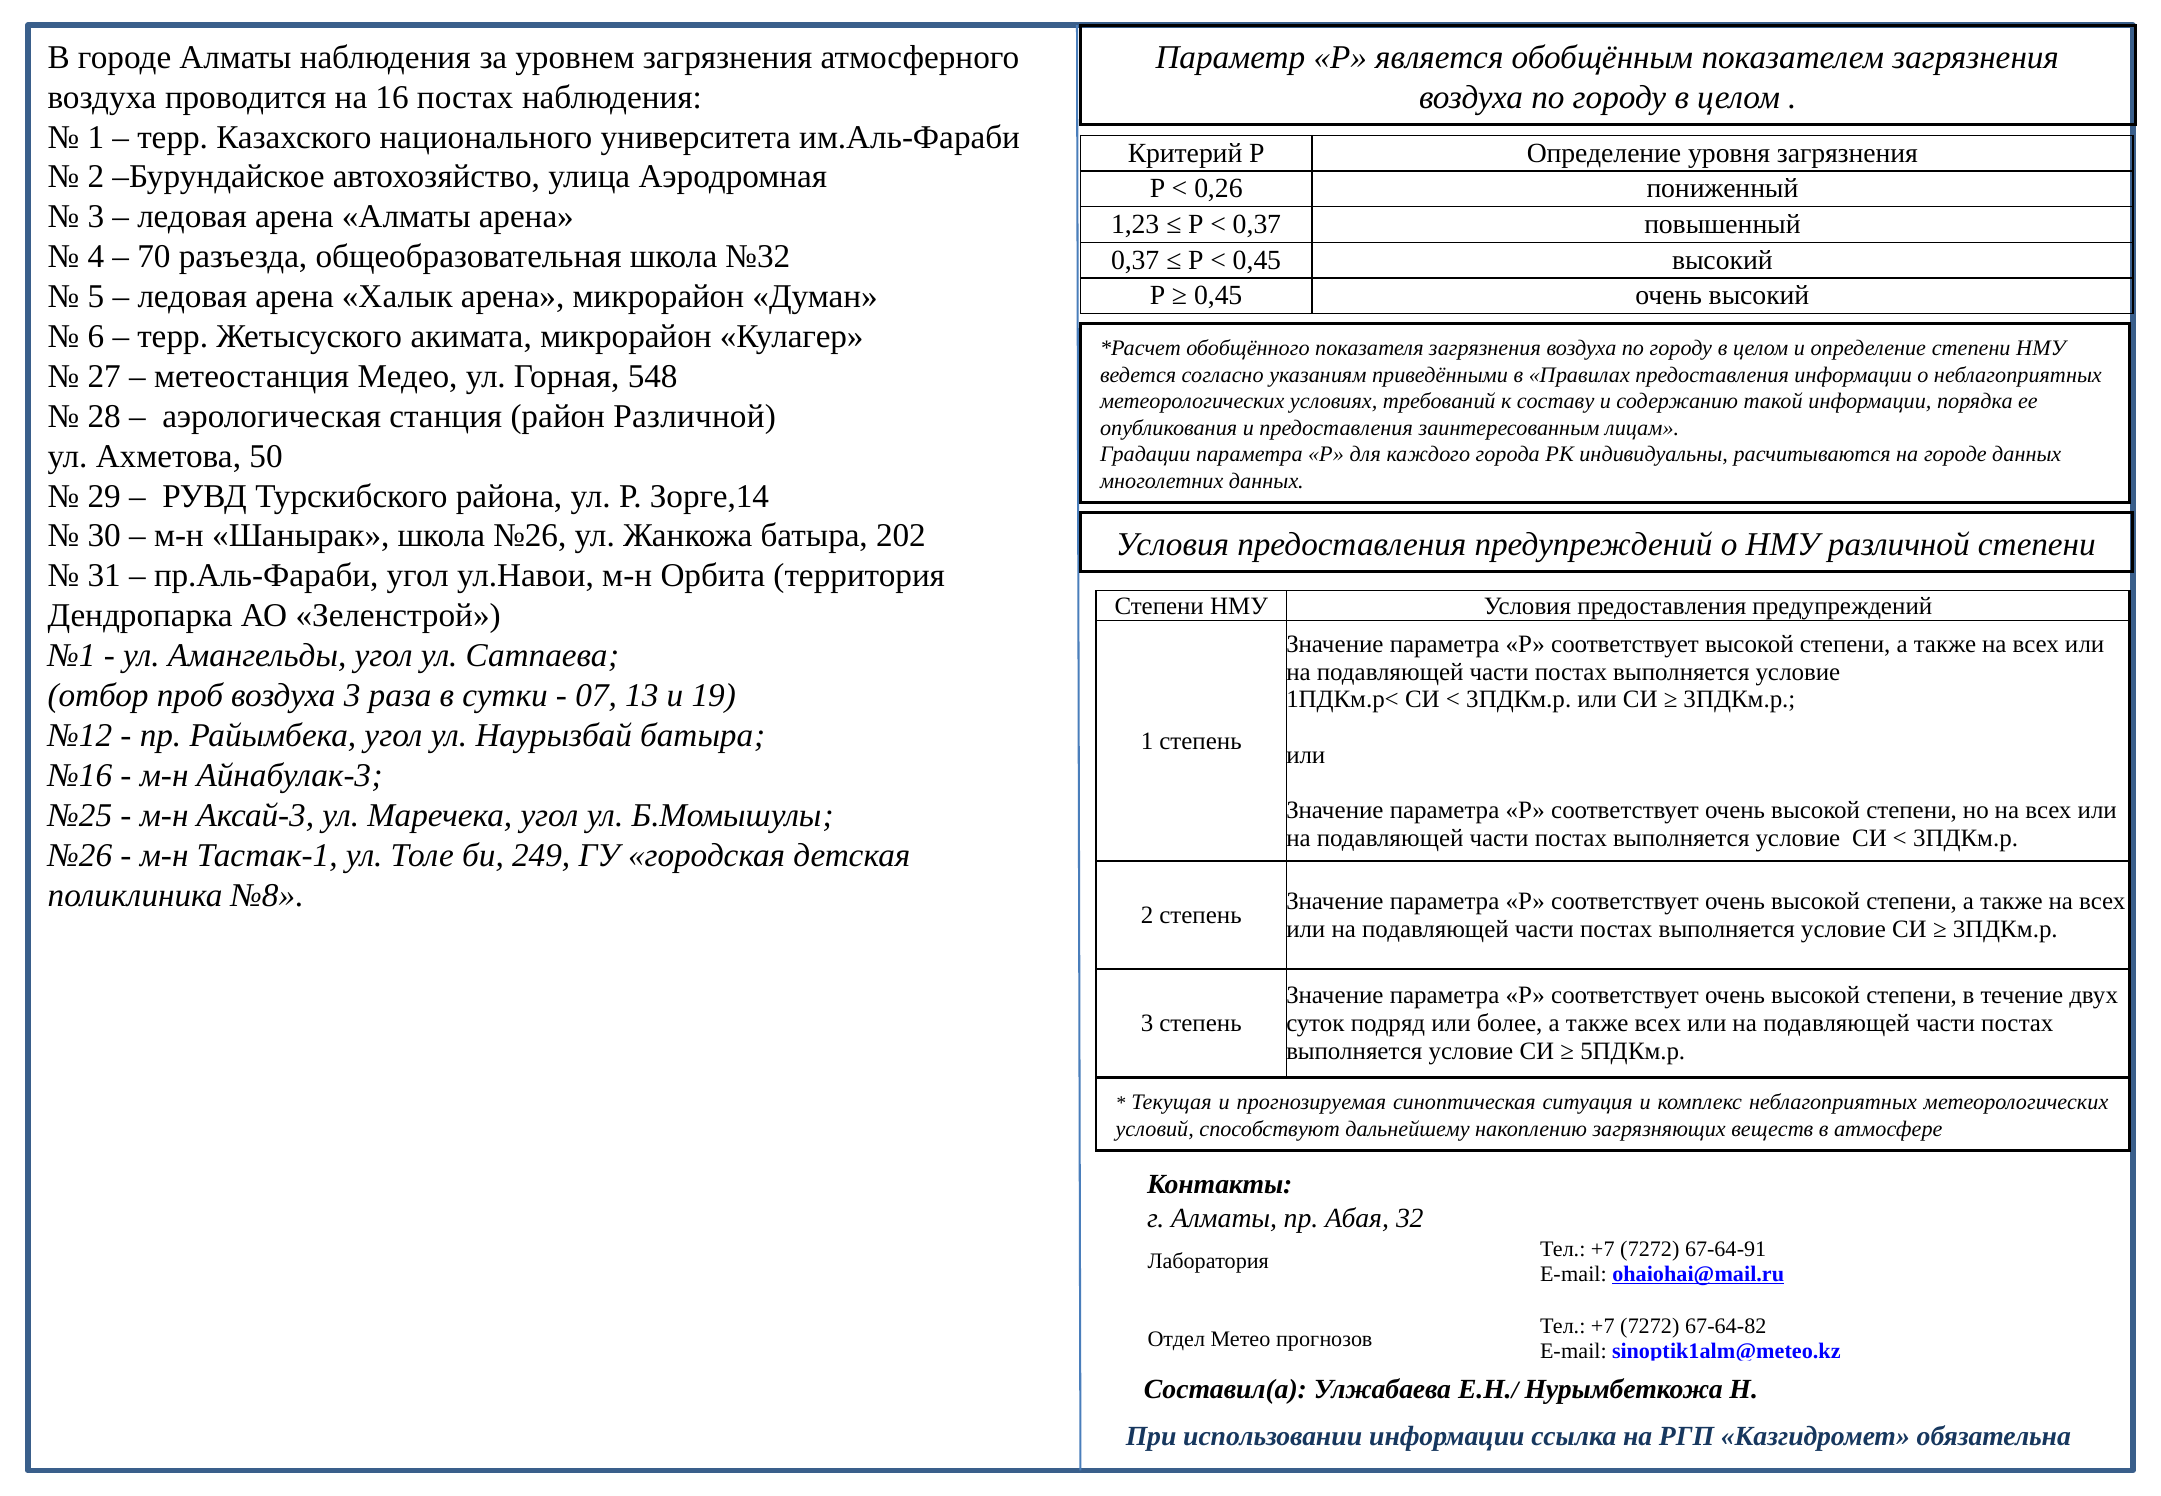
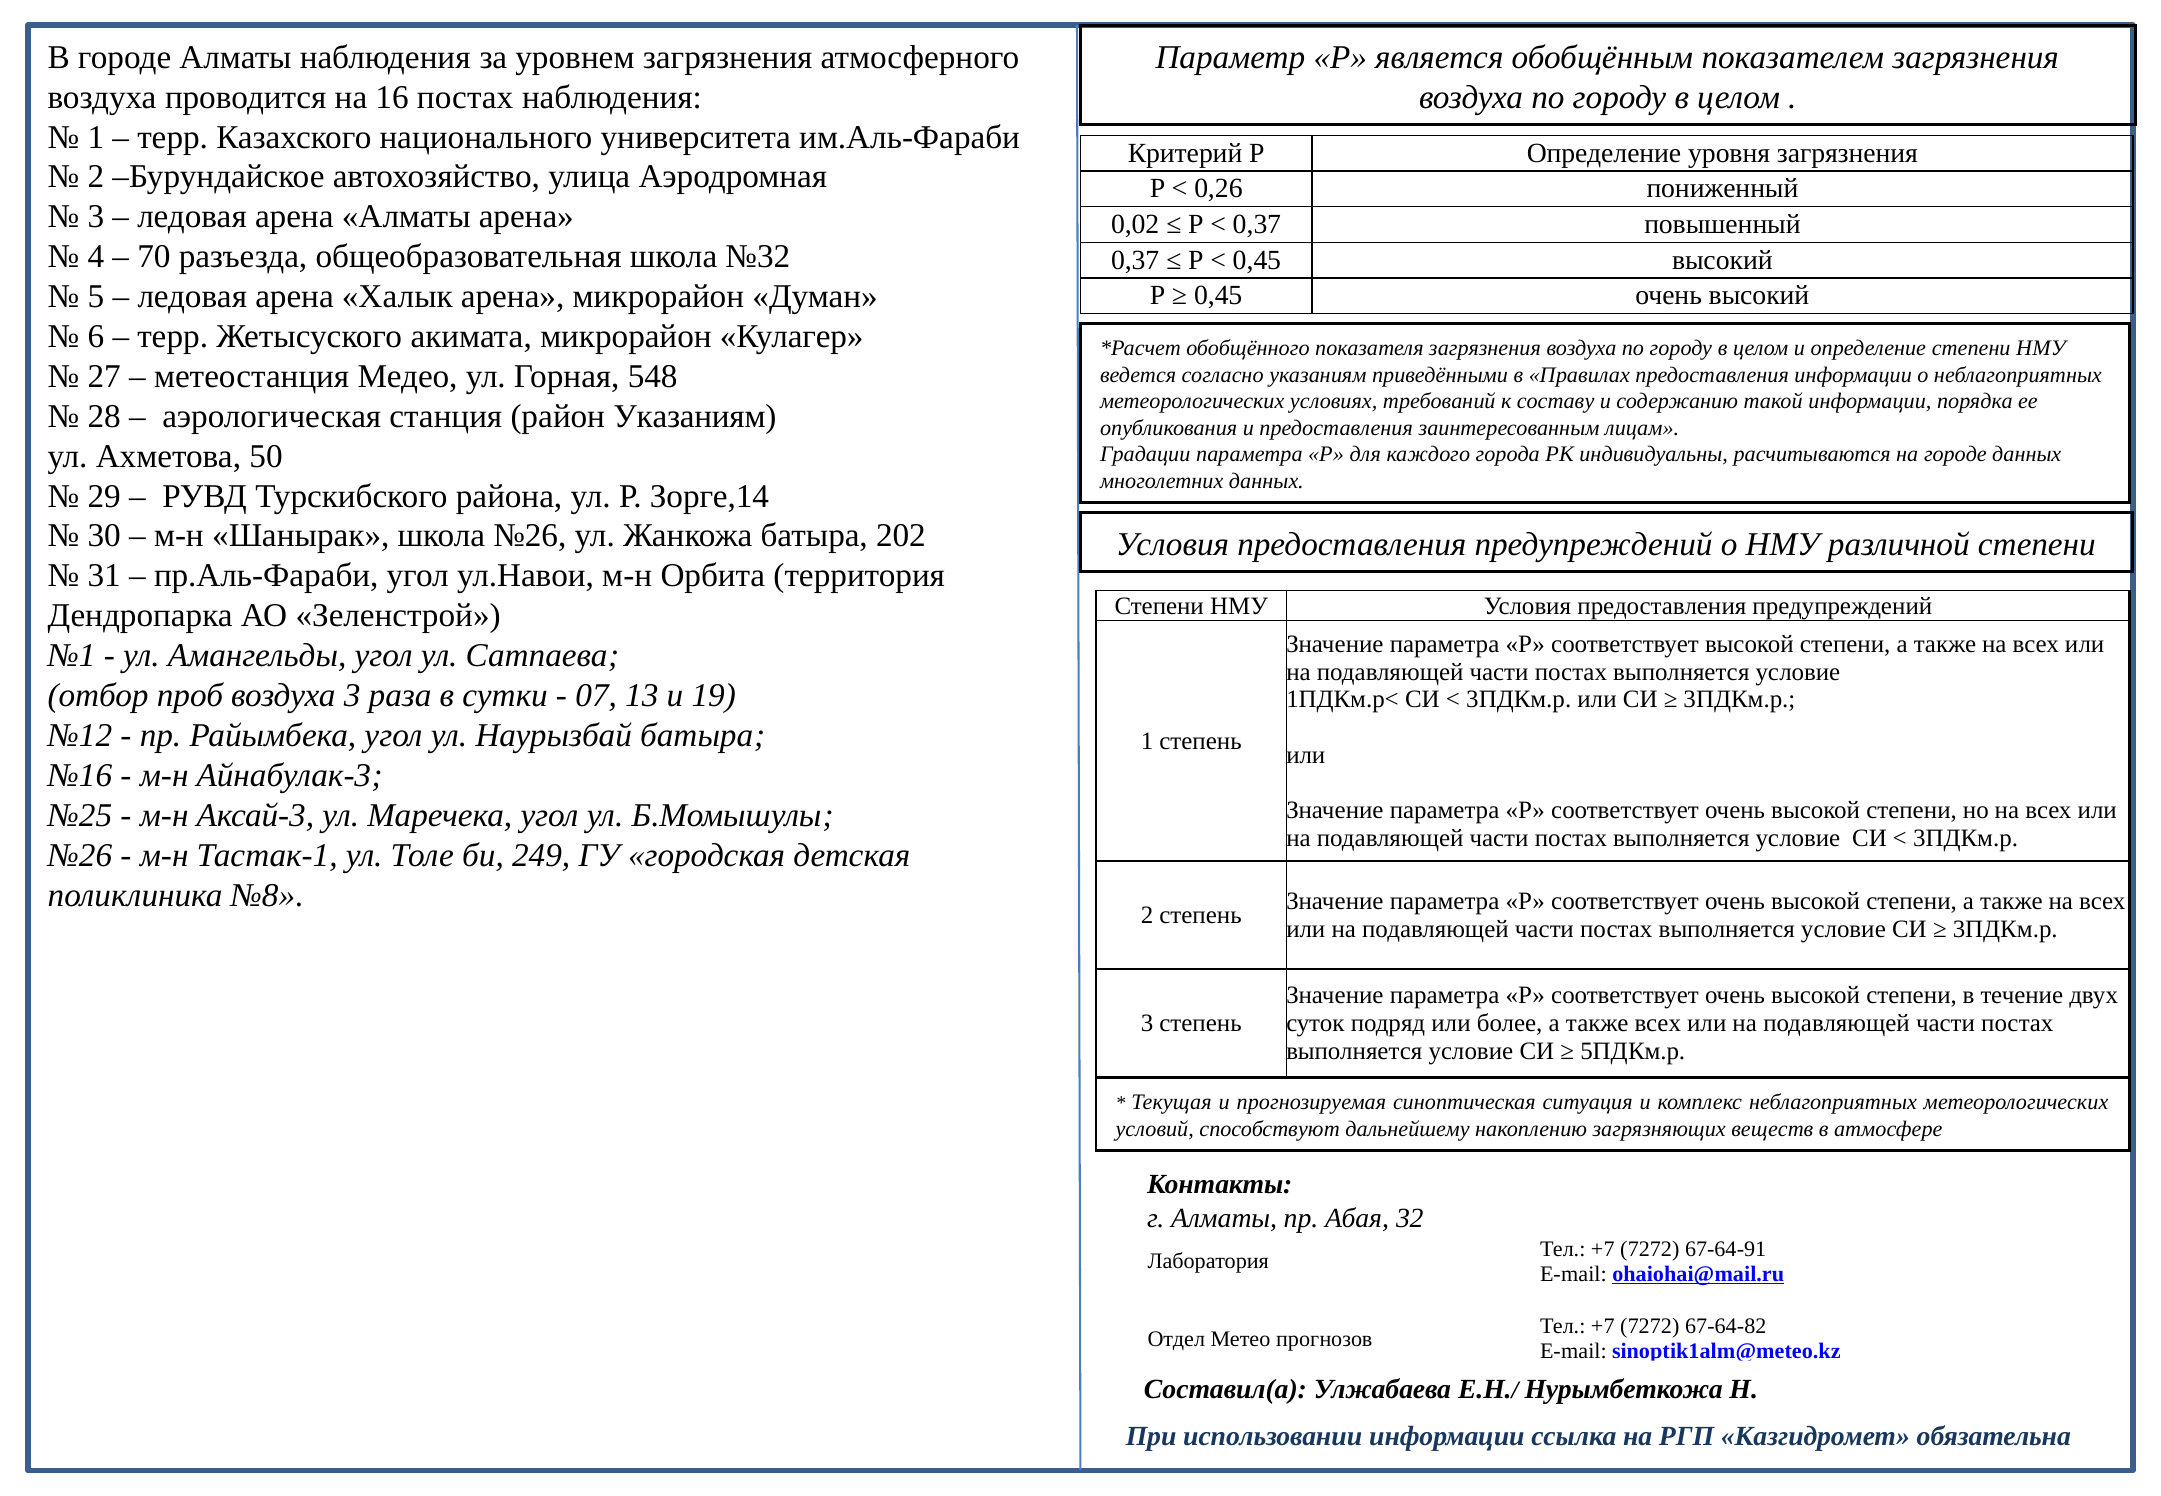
1,23: 1,23 -> 0,02 (1135, 224)
район Различной: Различной -> Указаниям (695, 416)
